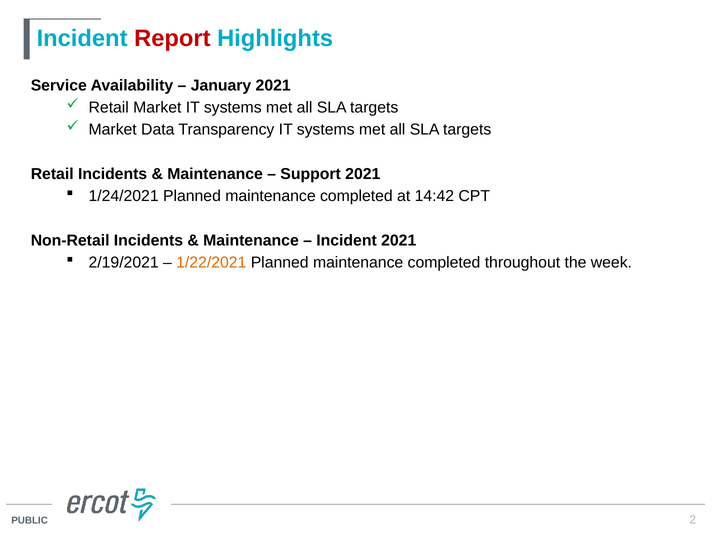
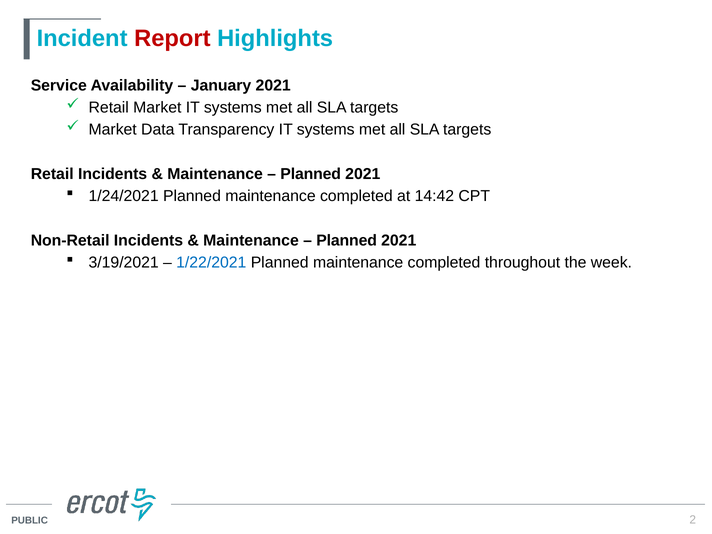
Support: Support -> Planned (311, 174)
Incident: Incident -> Planned (347, 240)
2/19/2021: 2/19/2021 -> 3/19/2021 (124, 262)
1/22/2021 colour: orange -> blue (211, 262)
